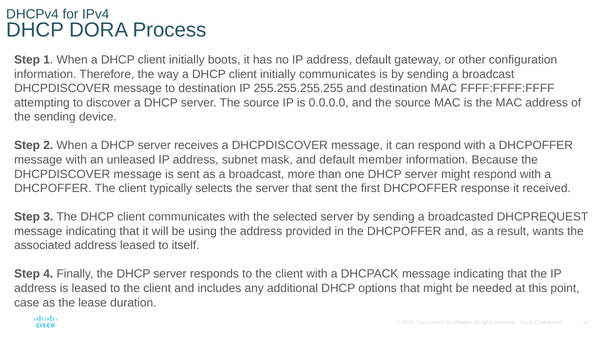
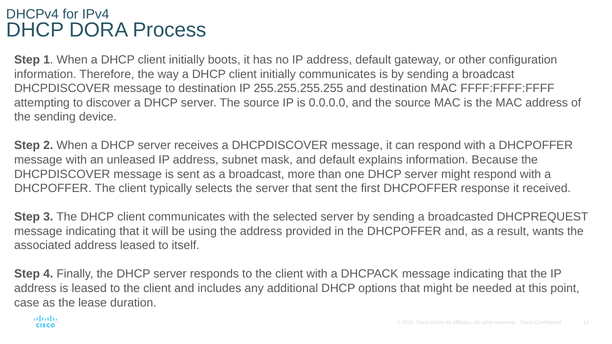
member: member -> explains (380, 160)
